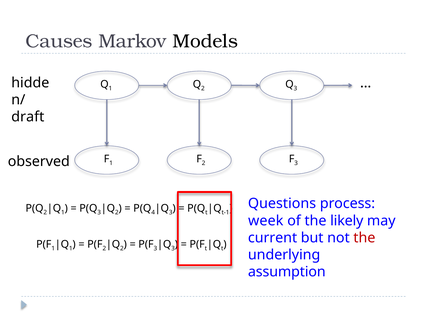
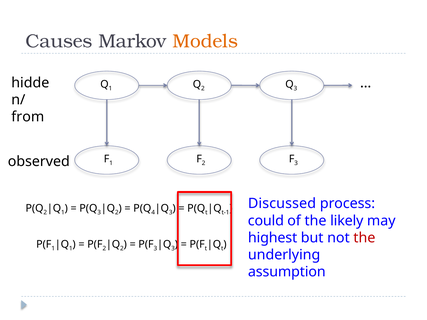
Models colour: black -> orange (205, 41)
draft: draft -> from (28, 117)
Questions: Questions -> Discussed (282, 204)
week: week -> could (266, 221)
current: current -> highest (273, 238)
